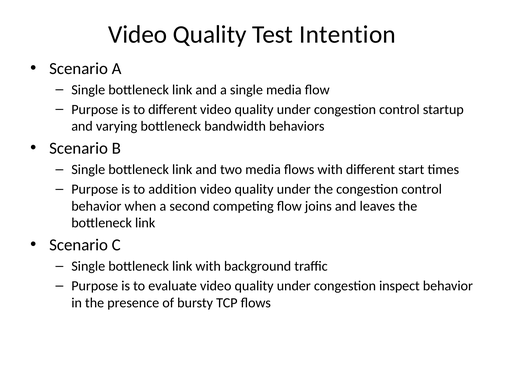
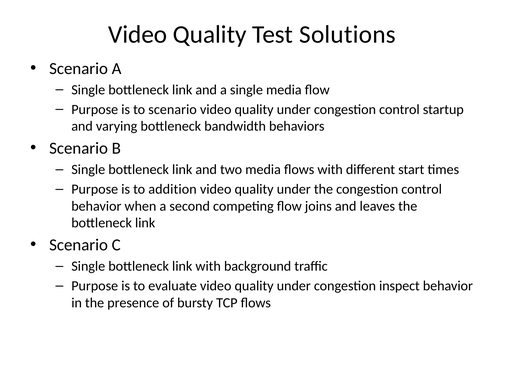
Intention: Intention -> Solutions (348, 35)
to different: different -> scenario (173, 109)
